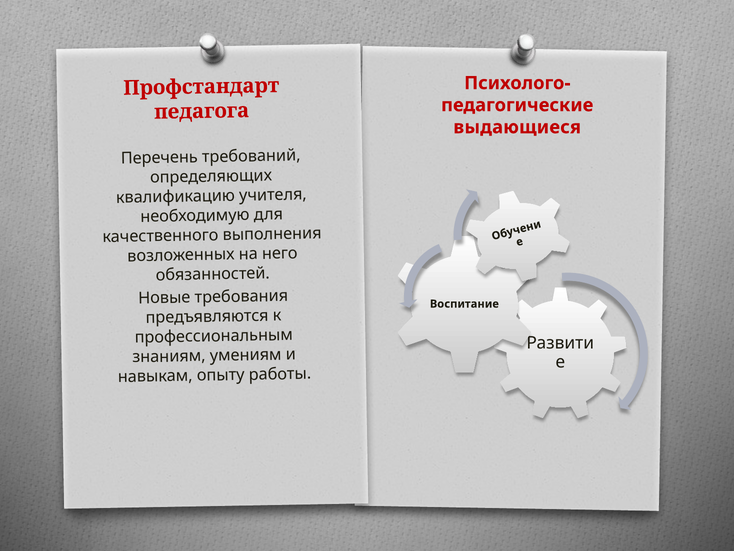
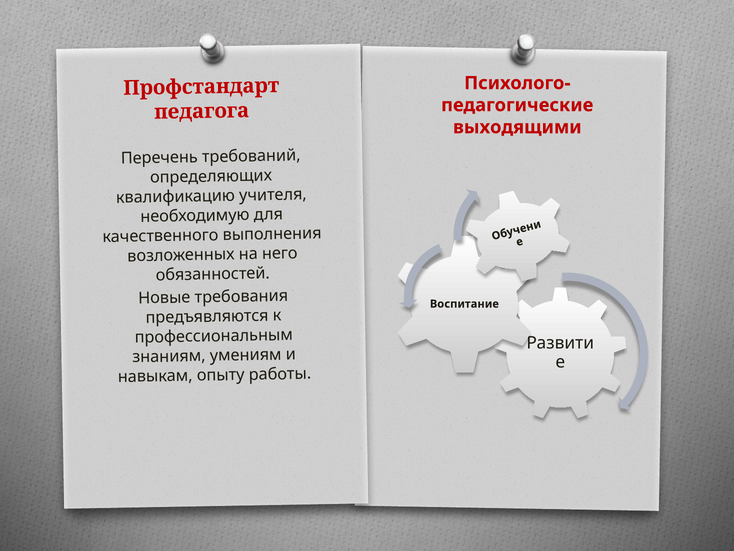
выдающиеся: выдающиеся -> выходящими (517, 127)
